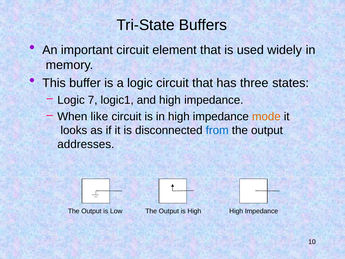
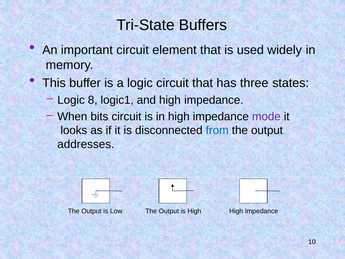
7: 7 -> 8 (93, 100)
like: like -> bits (99, 117)
mode colour: orange -> purple (266, 117)
